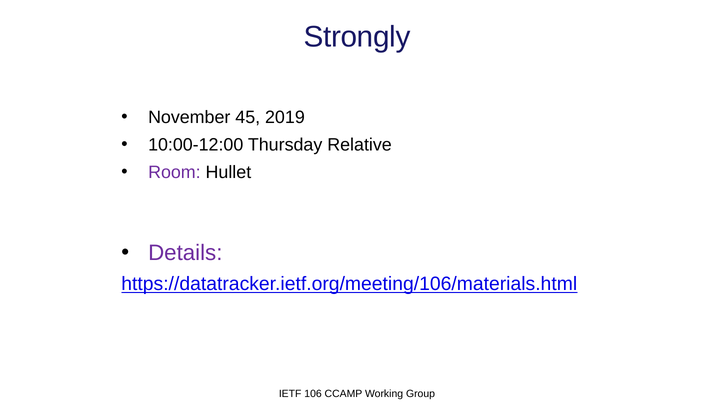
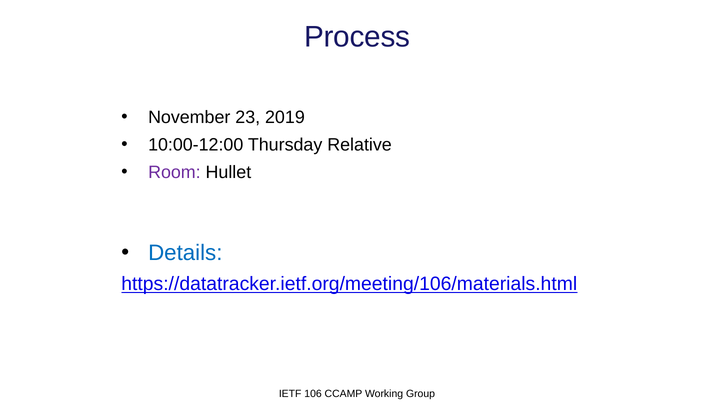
Strongly: Strongly -> Process (357, 37)
45: 45 -> 23 (248, 117)
Details colour: purple -> blue (185, 253)
